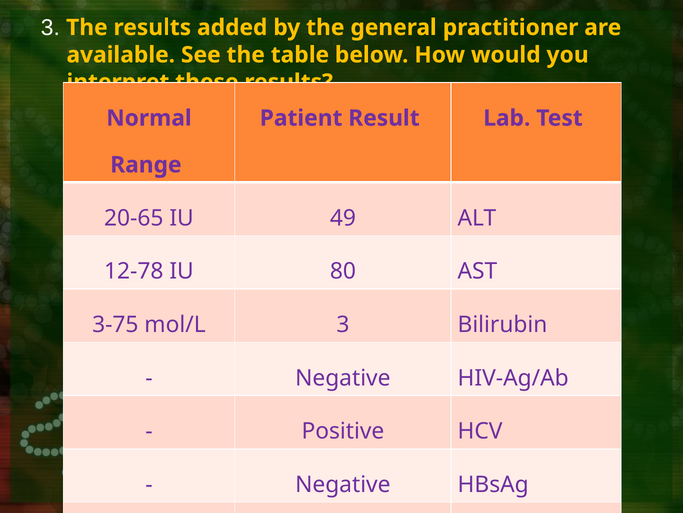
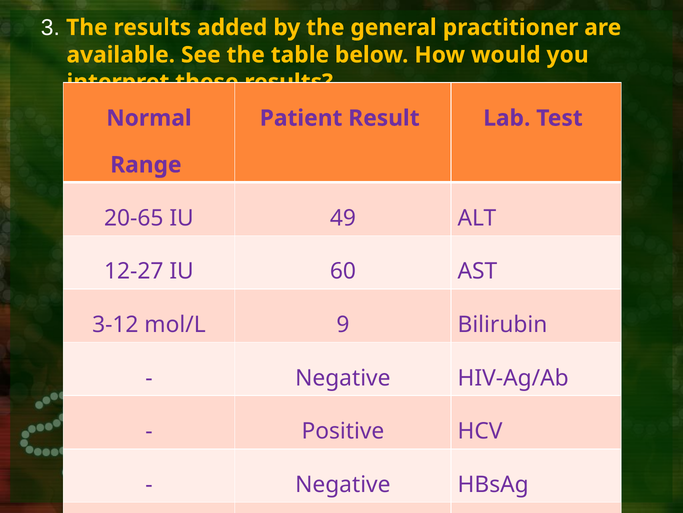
12-78: 12-78 -> 12-27 (134, 271)
80: 80 -> 60 (343, 271)
3-75: 3-75 -> 3-12 (115, 324)
mol/L 3: 3 -> 9 (343, 324)
